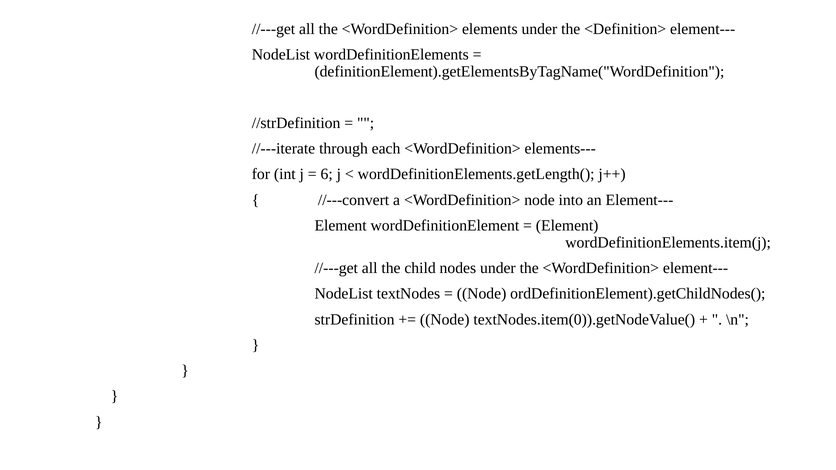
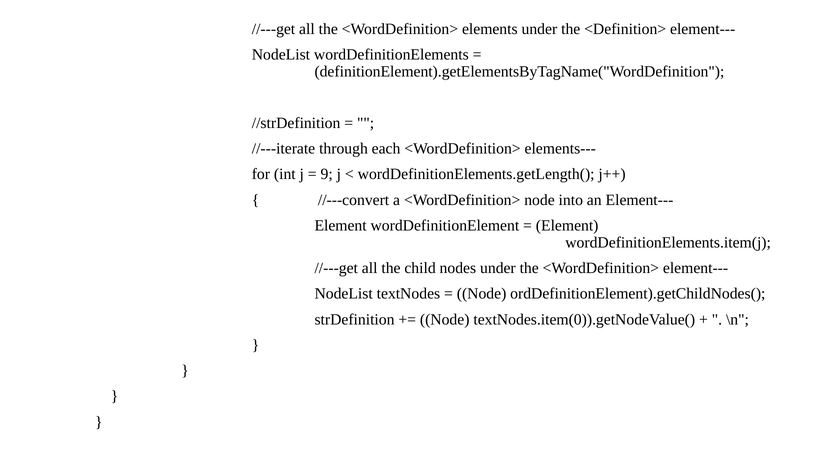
6: 6 -> 9 (327, 174)
